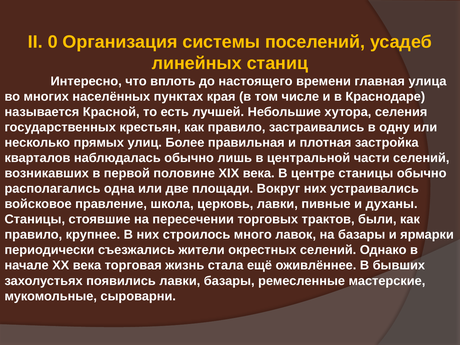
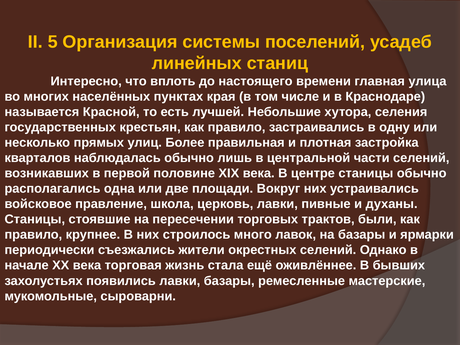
0: 0 -> 5 (53, 42)
